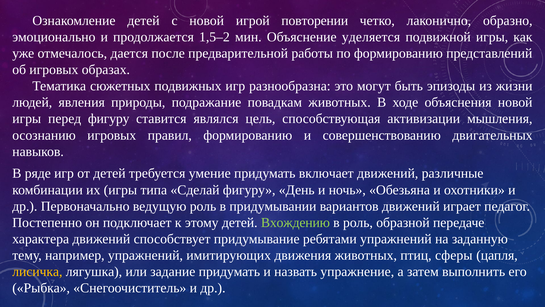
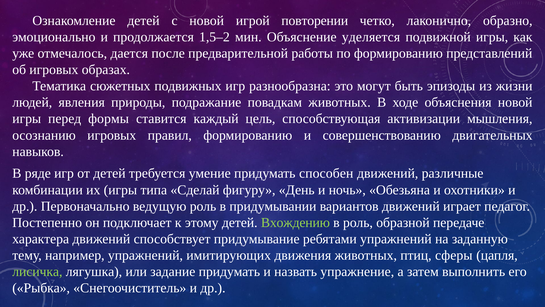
перед фигуру: фигуру -> формы (109, 119)
являлся: являлся -> каждый (216, 119)
включает: включает -> способен (326, 173)
лисичка colour: yellow -> light green (37, 271)
